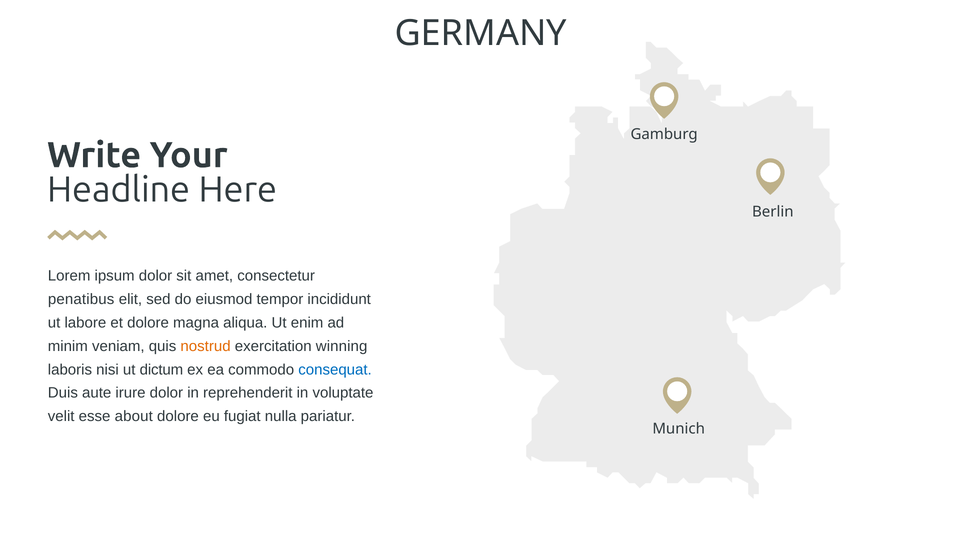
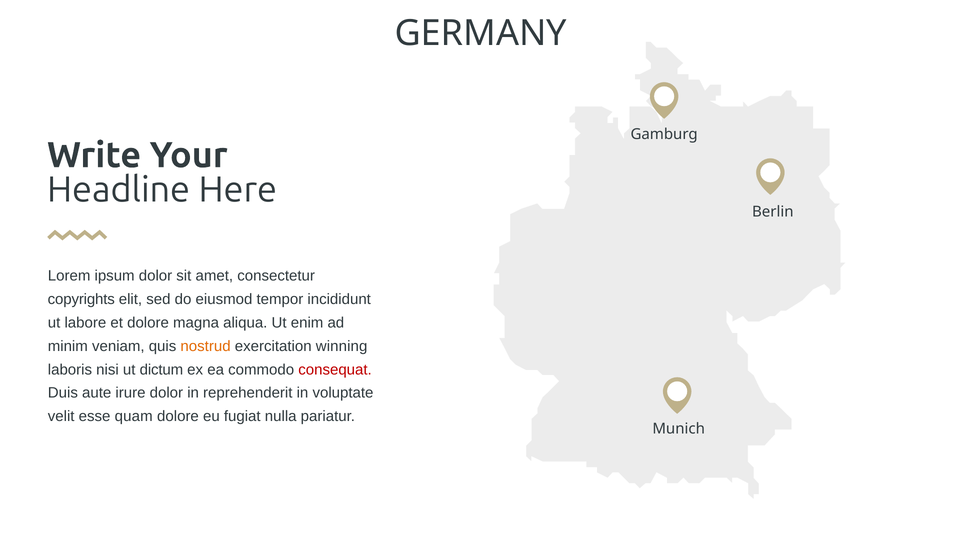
penatibus: penatibus -> copyrights (81, 299)
consequat colour: blue -> red (335, 370)
about: about -> quam (134, 417)
